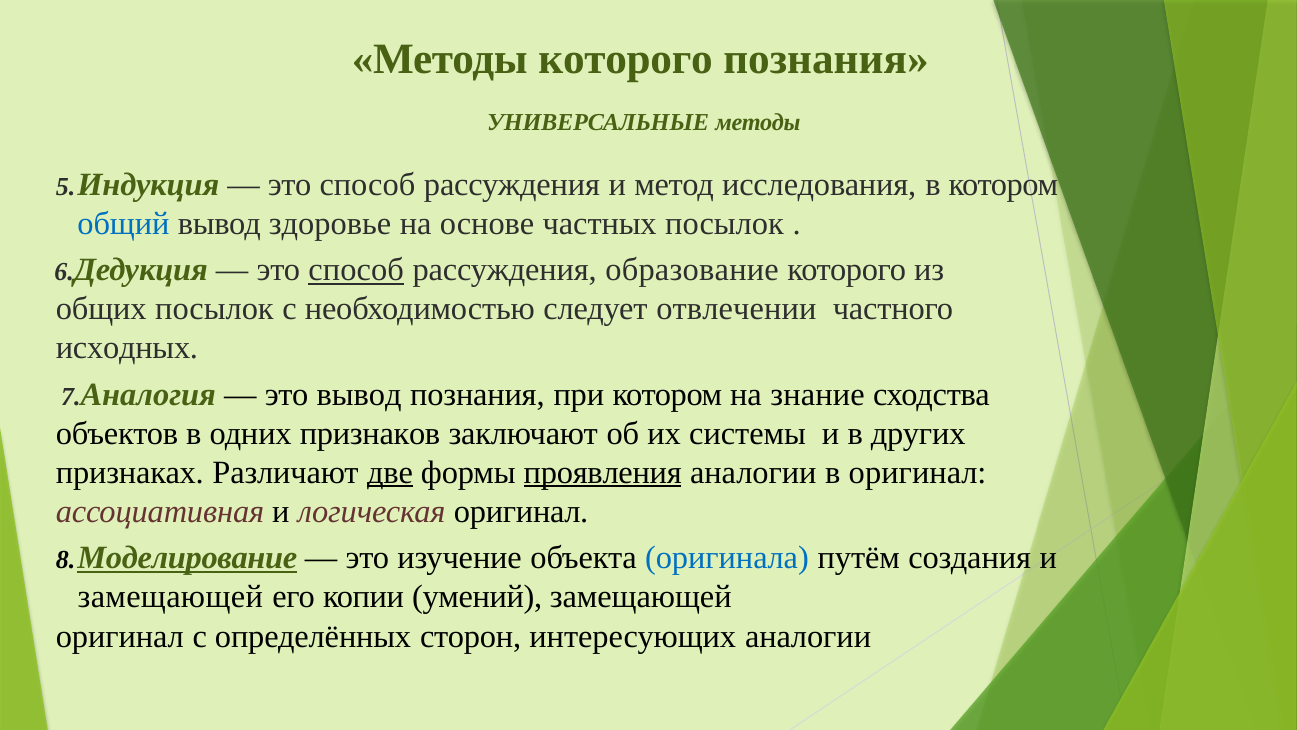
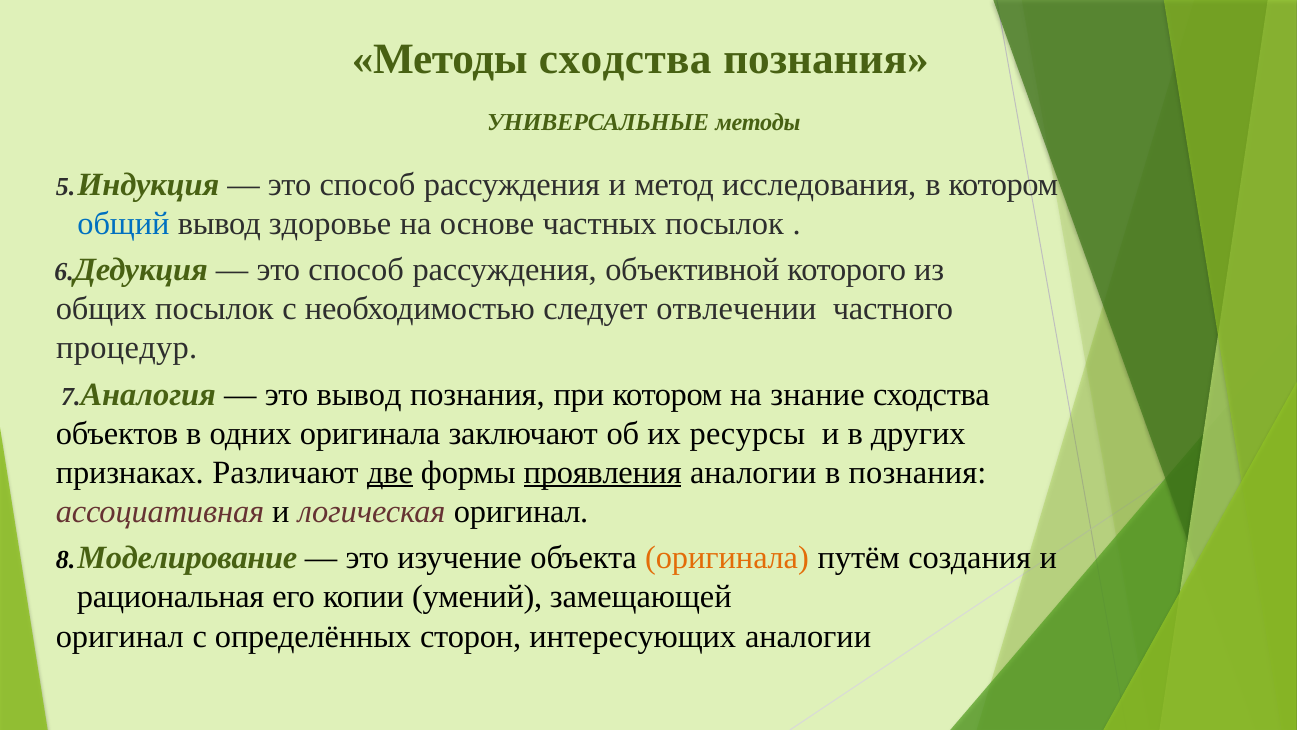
Методы которого: которого -> сходства (625, 59)
способ underline: present -> none (356, 270)
образование: образование -> объективной (692, 270)
исходных: исходных -> процедур (127, 348)
одних признаков: признаков -> оригинала (370, 433)
системы: системы -> ресурсы (747, 433)
в оригинал: оригинал -> познания (918, 472)
Моделирование underline: present -> none (187, 558)
оригинала colour: blue -> orange (727, 558)
замещающей: замещающей -> рациональная (171, 597)
